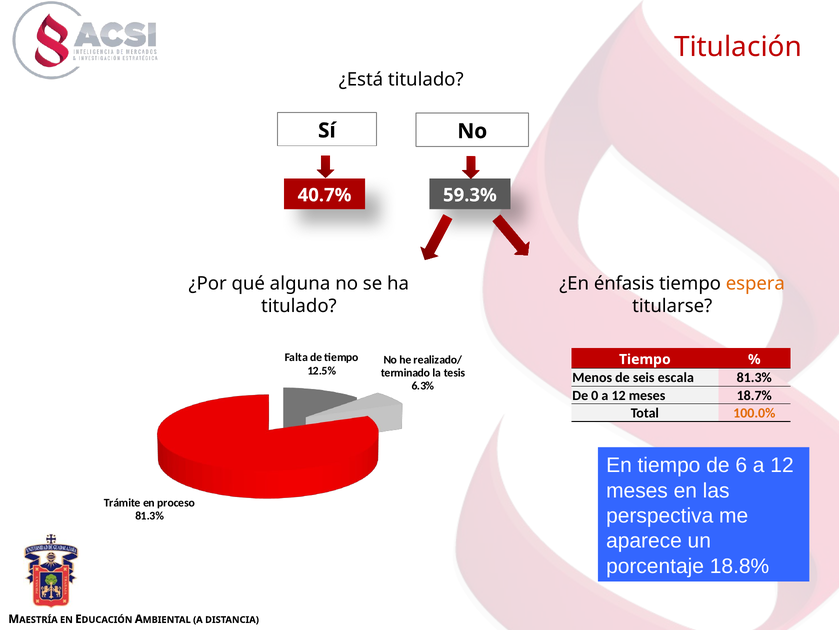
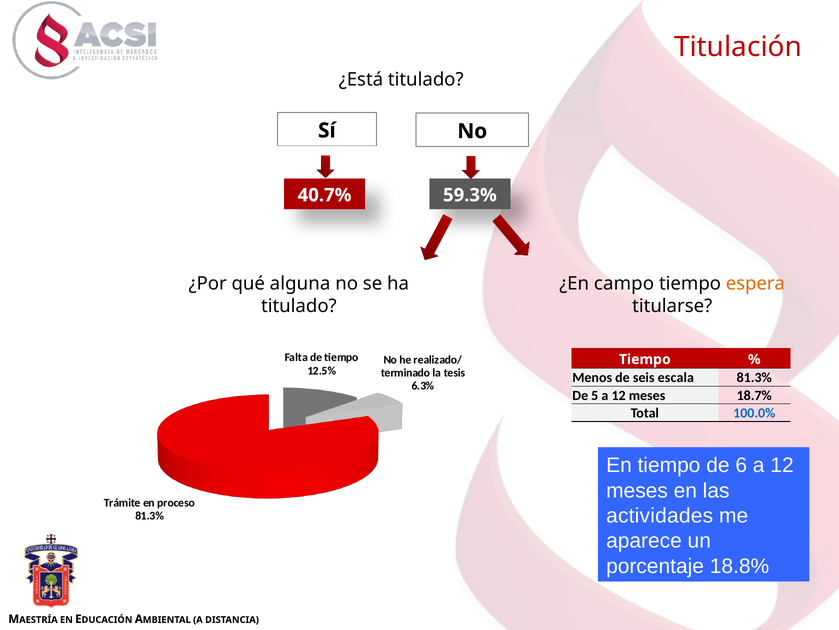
énfasis: énfasis -> campo (624, 283)
0: 0 -> 5 (595, 395)
100.0% colour: orange -> blue (754, 413)
perspectiva: perspectiva -> actividades (660, 515)
